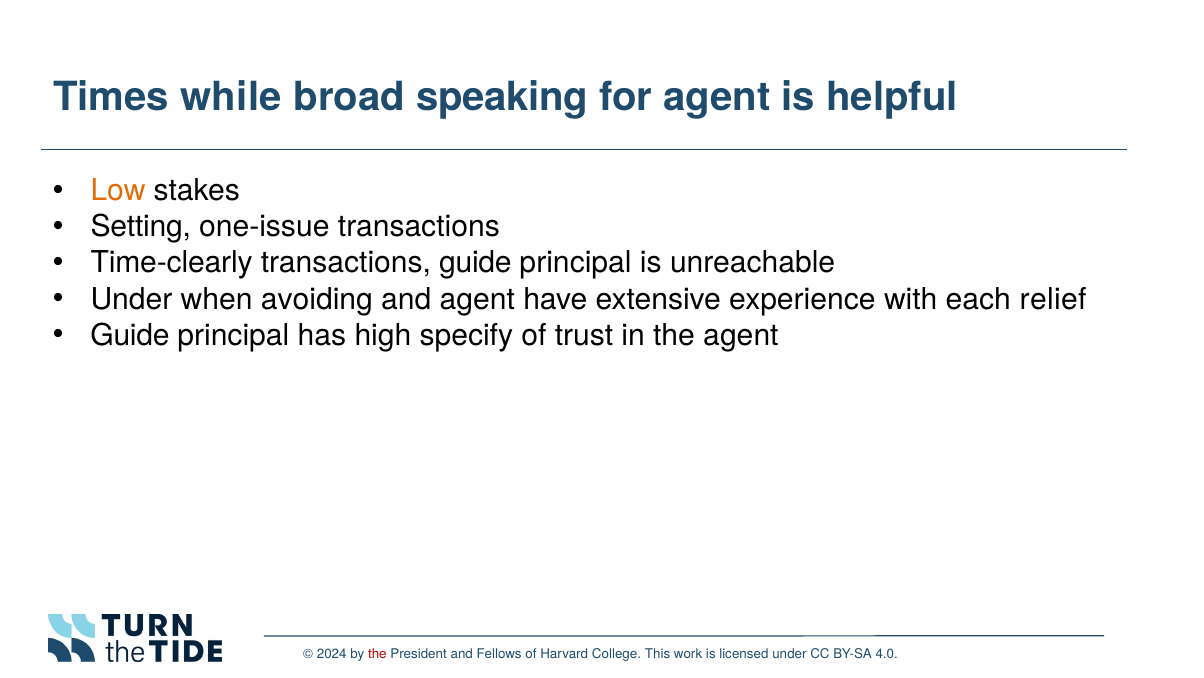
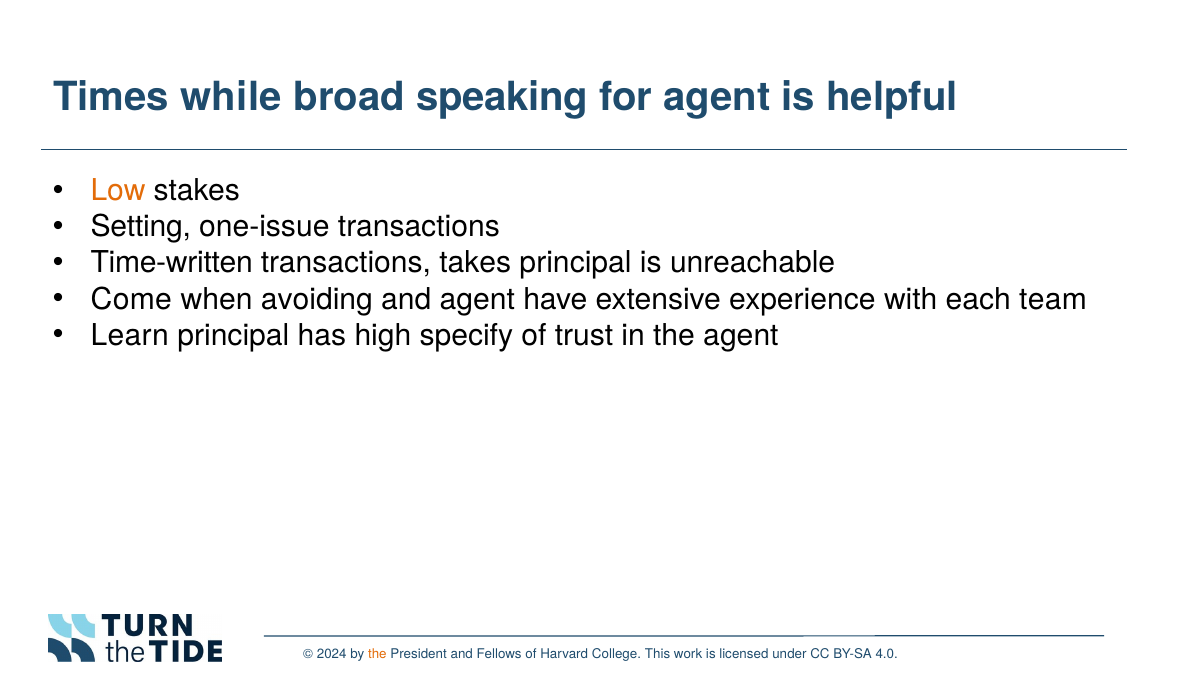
Time-clearly: Time-clearly -> Time-written (172, 263)
transactions guide: guide -> takes (475, 263)
Under: Under -> Come (131, 299)
relief: relief -> team (1053, 299)
Guide: Guide -> Learn (130, 335)
the colour: red -> orange (377, 653)
